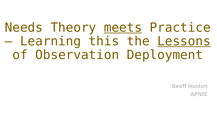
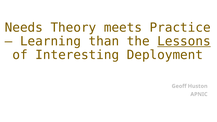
meets underline: present -> none (123, 28)
this: this -> than (104, 41)
Observation: Observation -> Interesting (77, 55)
